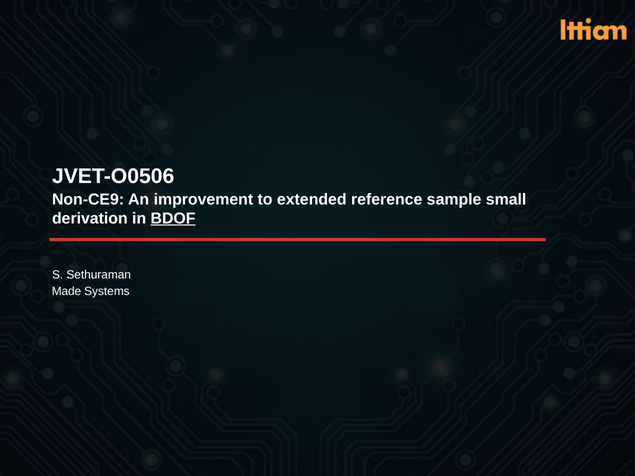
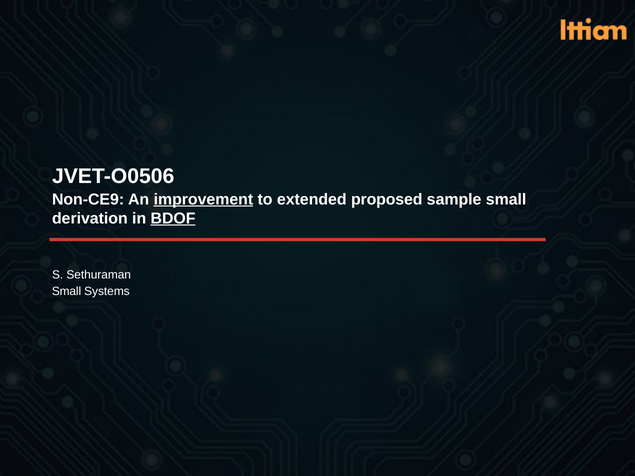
improvement underline: none -> present (203, 199)
reference: reference -> proposed (387, 199)
Made: Made -> Small (67, 291)
